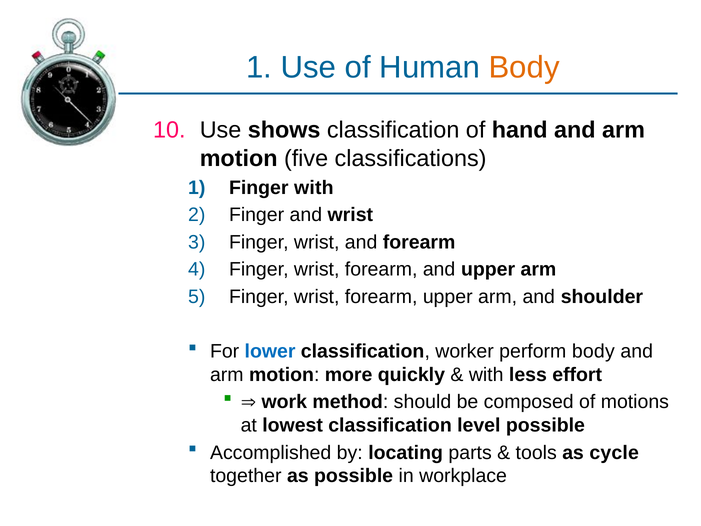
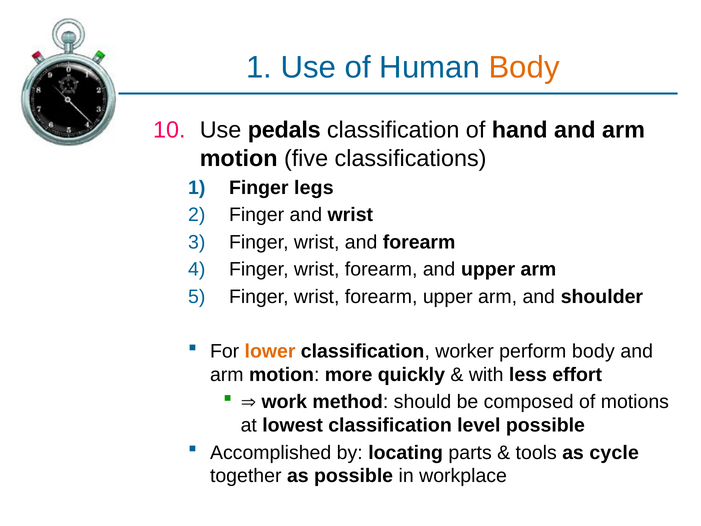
shows: shows -> pedals (284, 130)
Finger with: with -> legs (314, 188)
lower colour: blue -> orange (270, 351)
